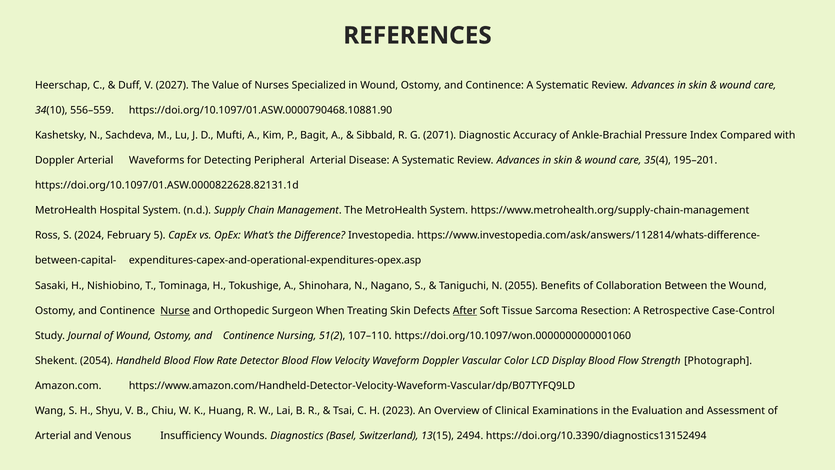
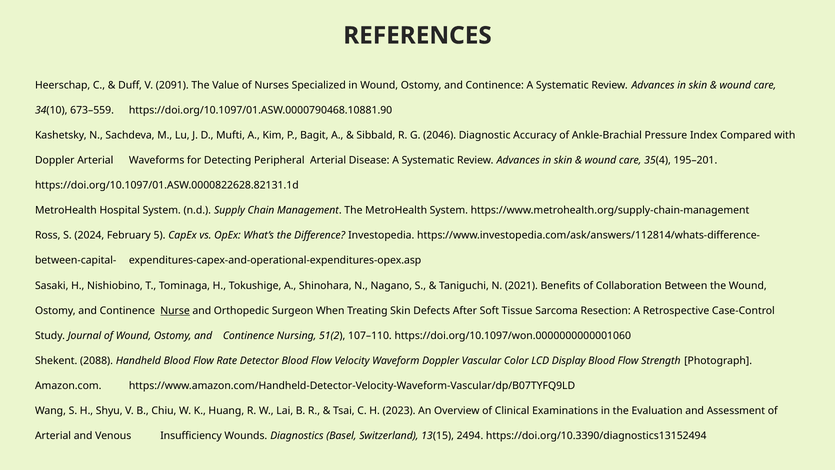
2027: 2027 -> 2091 (172, 85)
556–559: 556–559 -> 673–559 (92, 110)
2071: 2071 -> 2046 (440, 135)
2055: 2055 -> 2021 (521, 285)
After underline: present -> none (465, 310)
2054: 2054 -> 2088 (97, 361)
